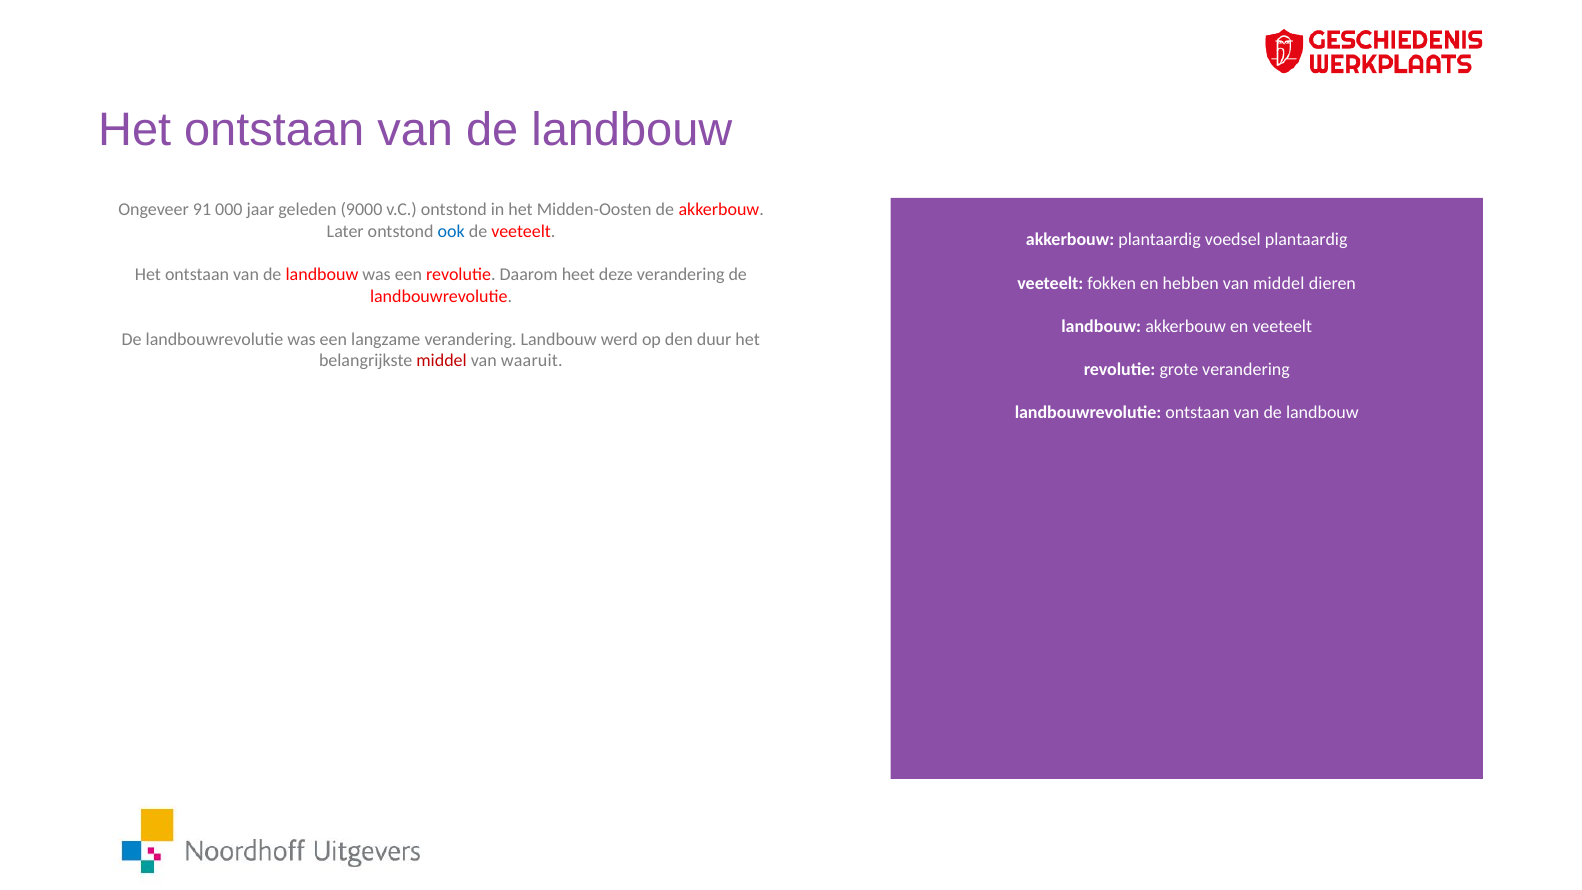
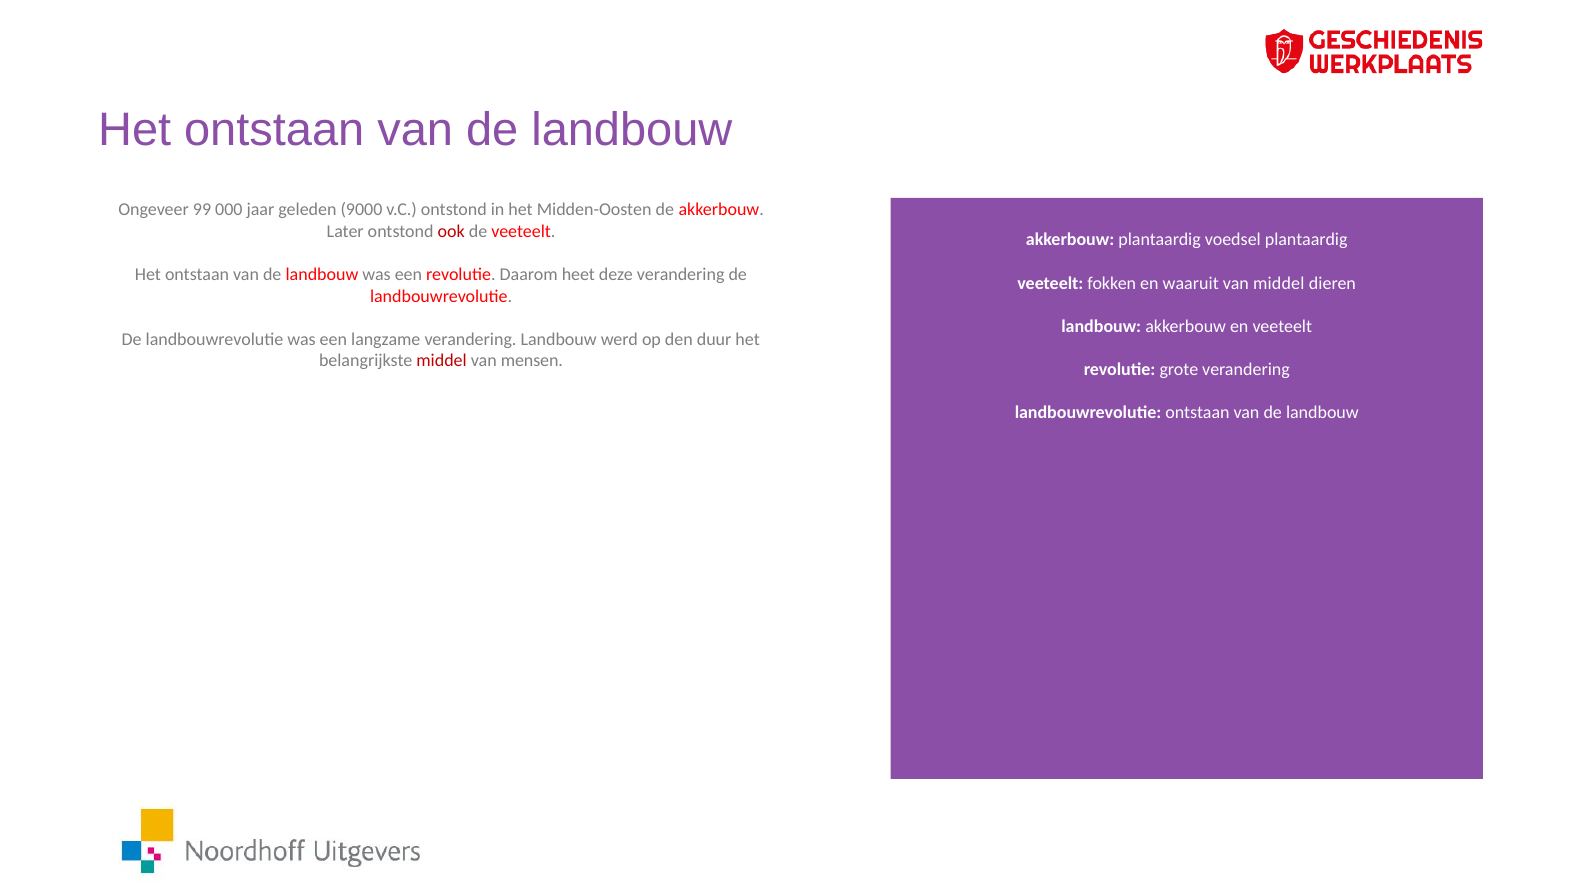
91: 91 -> 99 (202, 210)
ook colour: blue -> red (451, 231)
hebben: hebben -> waaruit (1191, 283)
waaruit: waaruit -> mensen (532, 361)
